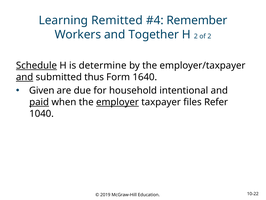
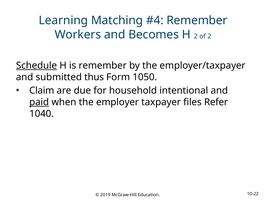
Remitted: Remitted -> Matching (117, 20)
Together: Together -> Becomes (154, 34)
is determine: determine -> remember (103, 65)
and underline: present -> none (25, 77)
1640: 1640 -> 1050 (145, 77)
Given: Given -> Claim (42, 90)
employer underline: present -> none (117, 102)
